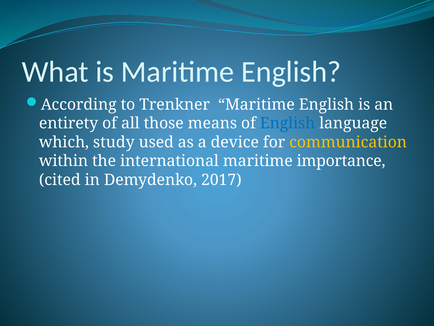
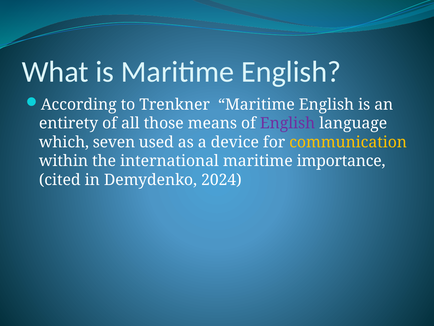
English colour: blue -> purple (288, 123)
study: study -> seven (114, 142)
2017: 2017 -> 2024 (221, 180)
